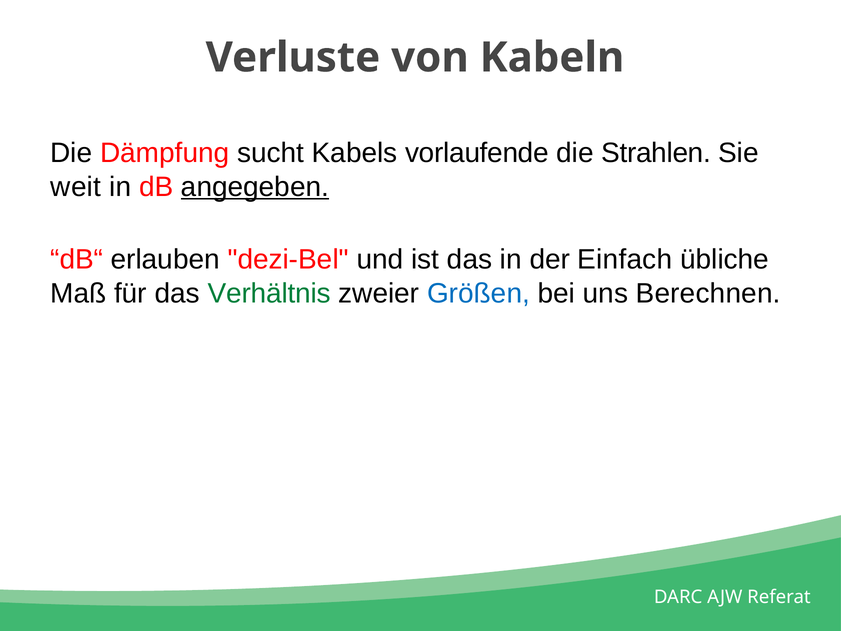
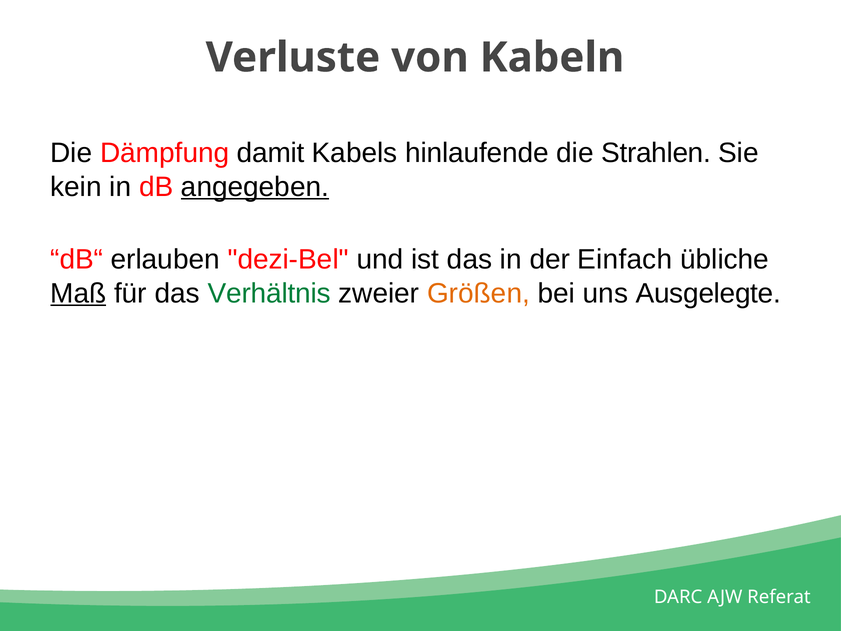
sucht: sucht -> damit (271, 153)
vorlaufende: vorlaufende -> hinlaufende (477, 153)
weit: weit -> kein (76, 187)
Maß underline: none -> present (78, 293)
Größen colour: blue -> orange (479, 293)
Berechnen: Berechnen -> Ausgelegte (708, 293)
